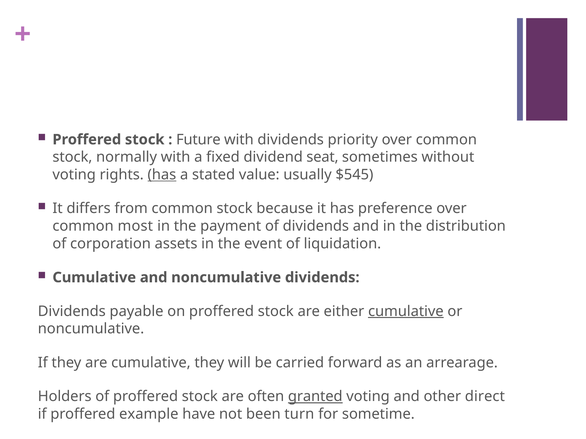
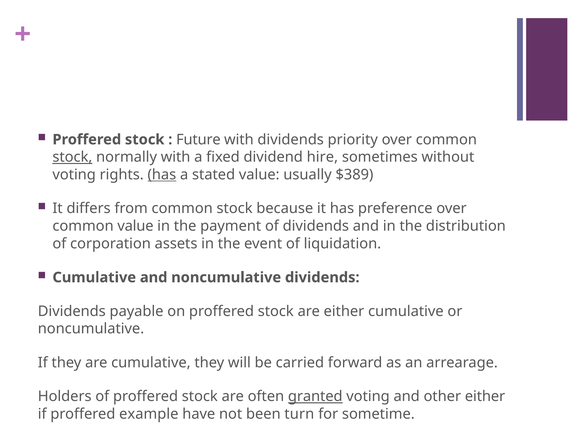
stock underline: none -> present (72, 157)
seat: seat -> hire (322, 157)
$545: $545 -> $389 (354, 175)
common most: most -> value (135, 226)
cumulative underline: present -> none (406, 312)
other direct: direct -> either (485, 397)
